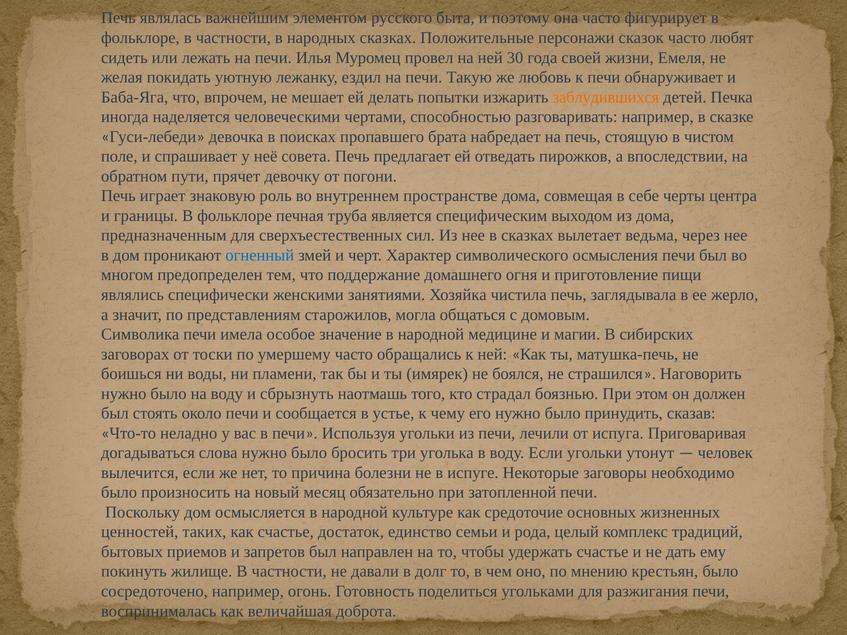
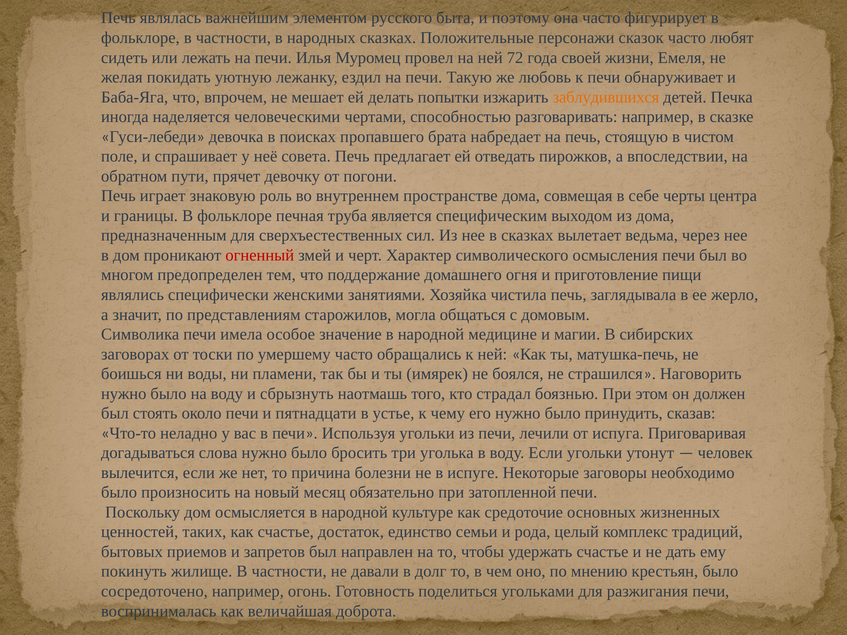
30: 30 -> 72 (515, 58)
огненный colour: blue -> red (260, 255)
сообщается: сообщается -> пятнадцати (316, 414)
